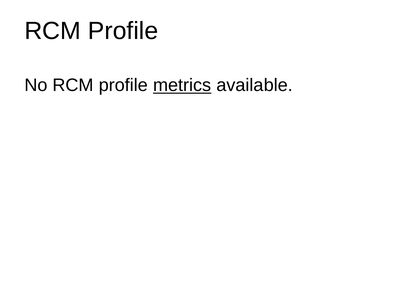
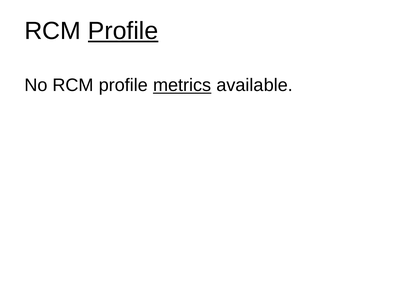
Profile underline: none -> present (123, 31)
